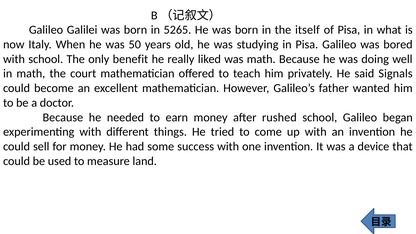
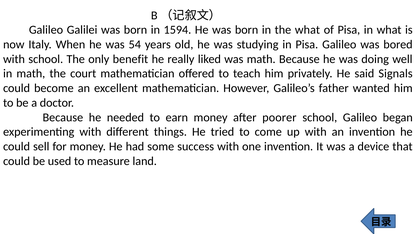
5265: 5265 -> 1594 (177, 30)
the itself: itself -> what (307, 30)
50: 50 -> 54 (135, 44)
rushed: rushed -> poorer (279, 117)
